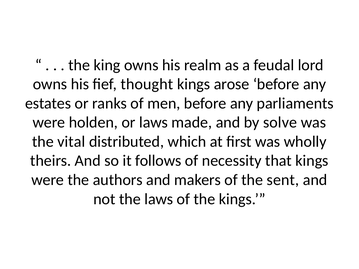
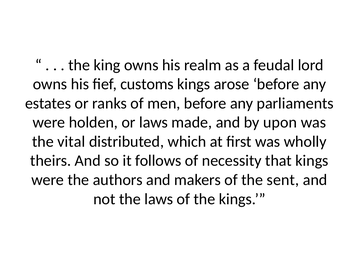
thought: thought -> customs (147, 84)
solve: solve -> upon (280, 123)
